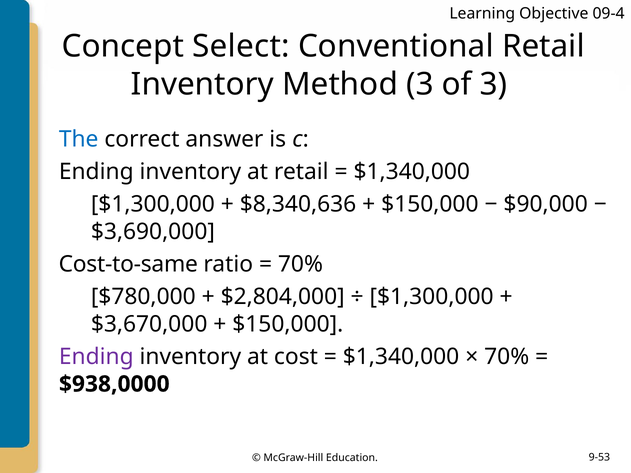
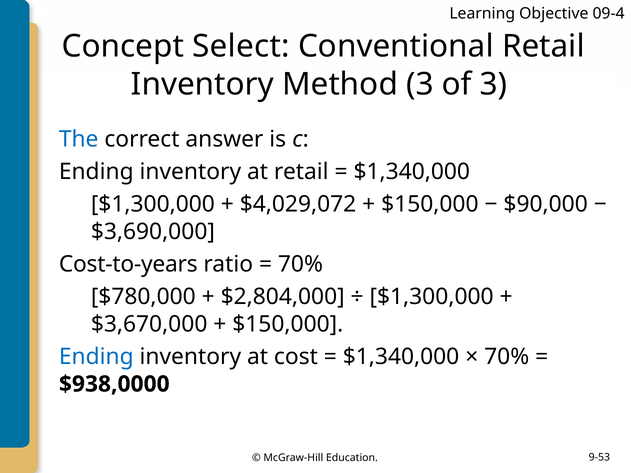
$8,340,636: $8,340,636 -> $4,029,072 (298, 205)
Cost-to-same: Cost-to-same -> Cost-to-years (128, 264)
Ending colour: purple -> blue (96, 357)
